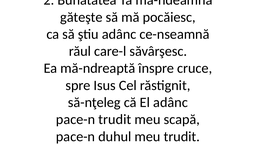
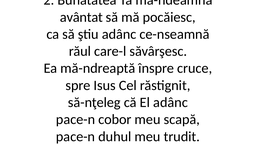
găteşte: găteşte -> avântat (81, 17)
pace-n trudit: trudit -> cobor (115, 119)
